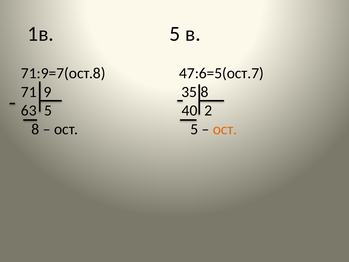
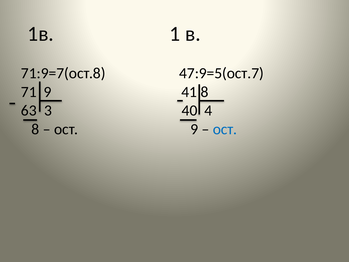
1в 5: 5 -> 1 (175, 34)
47:6=5(ост.7: 47:6=5(ост.7 -> 47:9=5(ост.7 (221, 73)
35: 35 -> 41 (189, 92)
5: 5 -> 3 (48, 110)
2: 2 -> 4 (208, 110)
ост 5: 5 -> 9 (194, 129)
ост colour: orange -> blue (225, 129)
